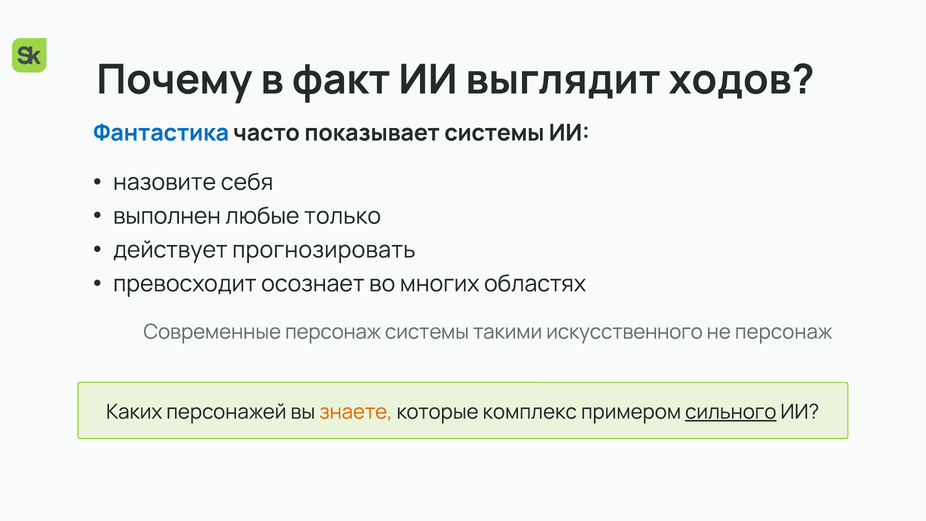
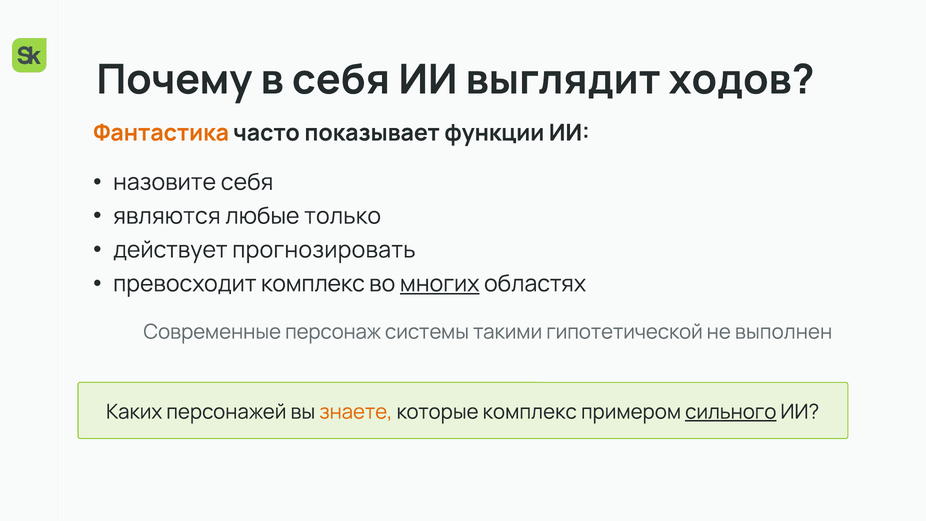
в факт: факт -> себя (341, 80)
Фантастика colour: blue -> orange (161, 133)
показывает системы: системы -> функции (494, 133)
выполнен: выполнен -> являются (167, 216)
превосходит осознает: осознает -> комплекс (313, 284)
многих underline: none -> present (440, 284)
искусственного: искусственного -> гипотетической (624, 332)
не персонаж: персонаж -> выполнен (784, 332)
